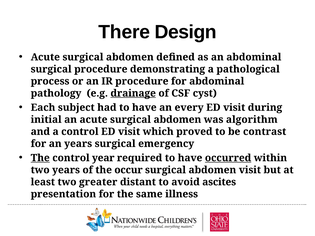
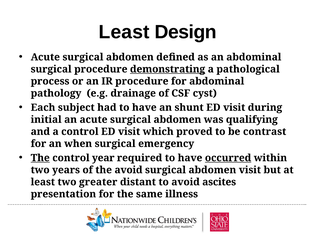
There: There -> Least (124, 32)
demonstrating underline: none -> present (168, 69)
drainage underline: present -> none (133, 93)
every: every -> shunt (189, 108)
algorithm: algorithm -> qualifying (252, 120)
an years: years -> when (78, 144)
the occur: occur -> avoid (129, 170)
